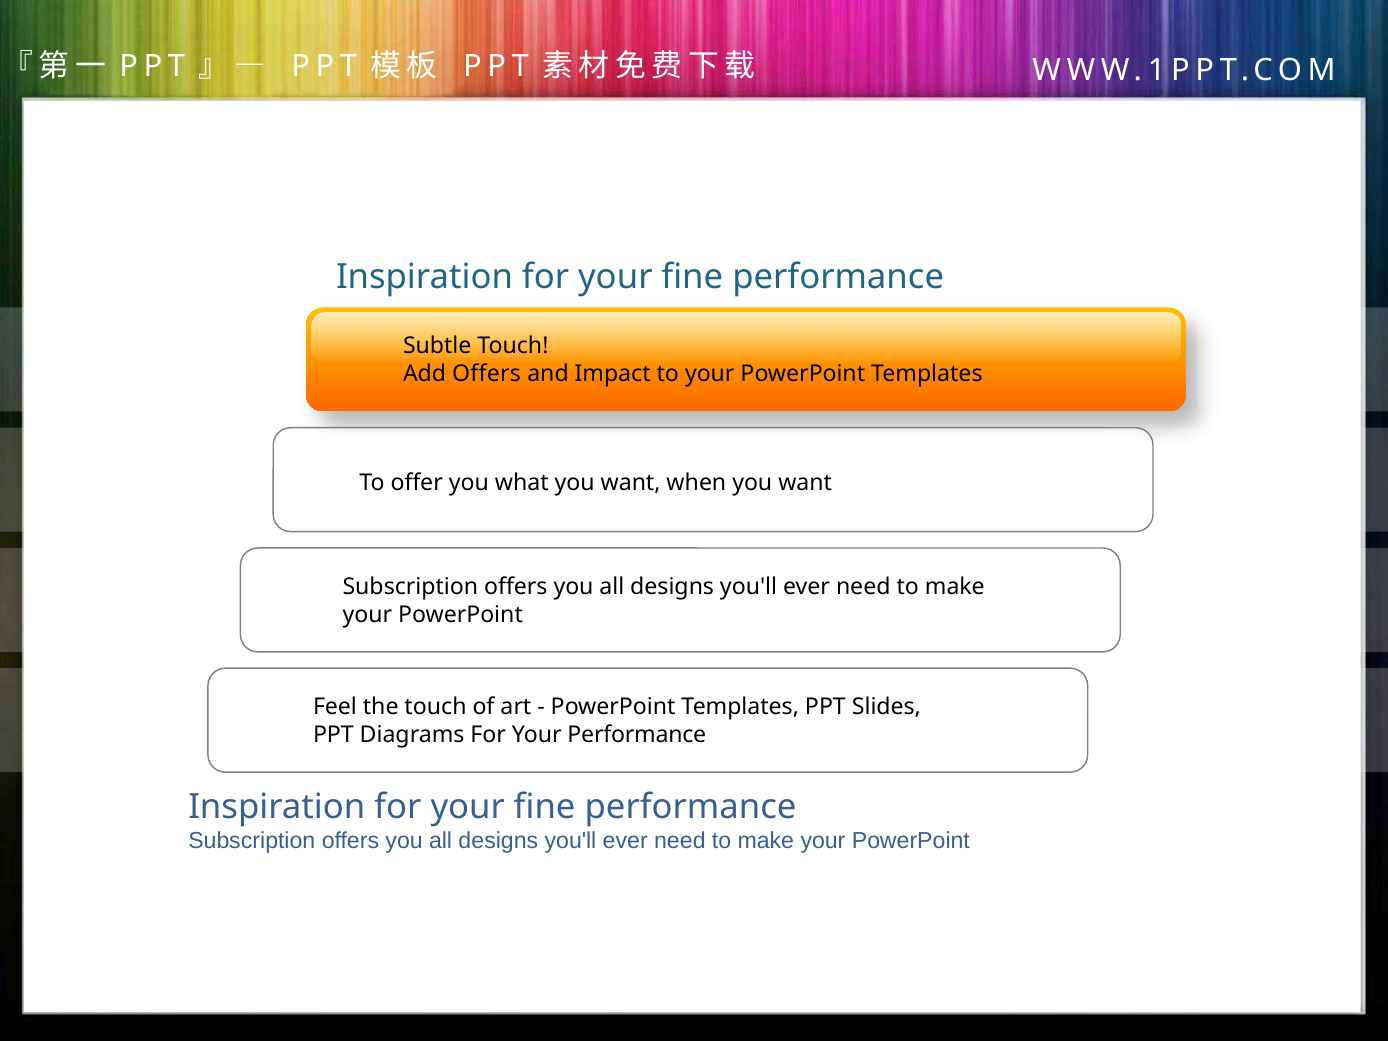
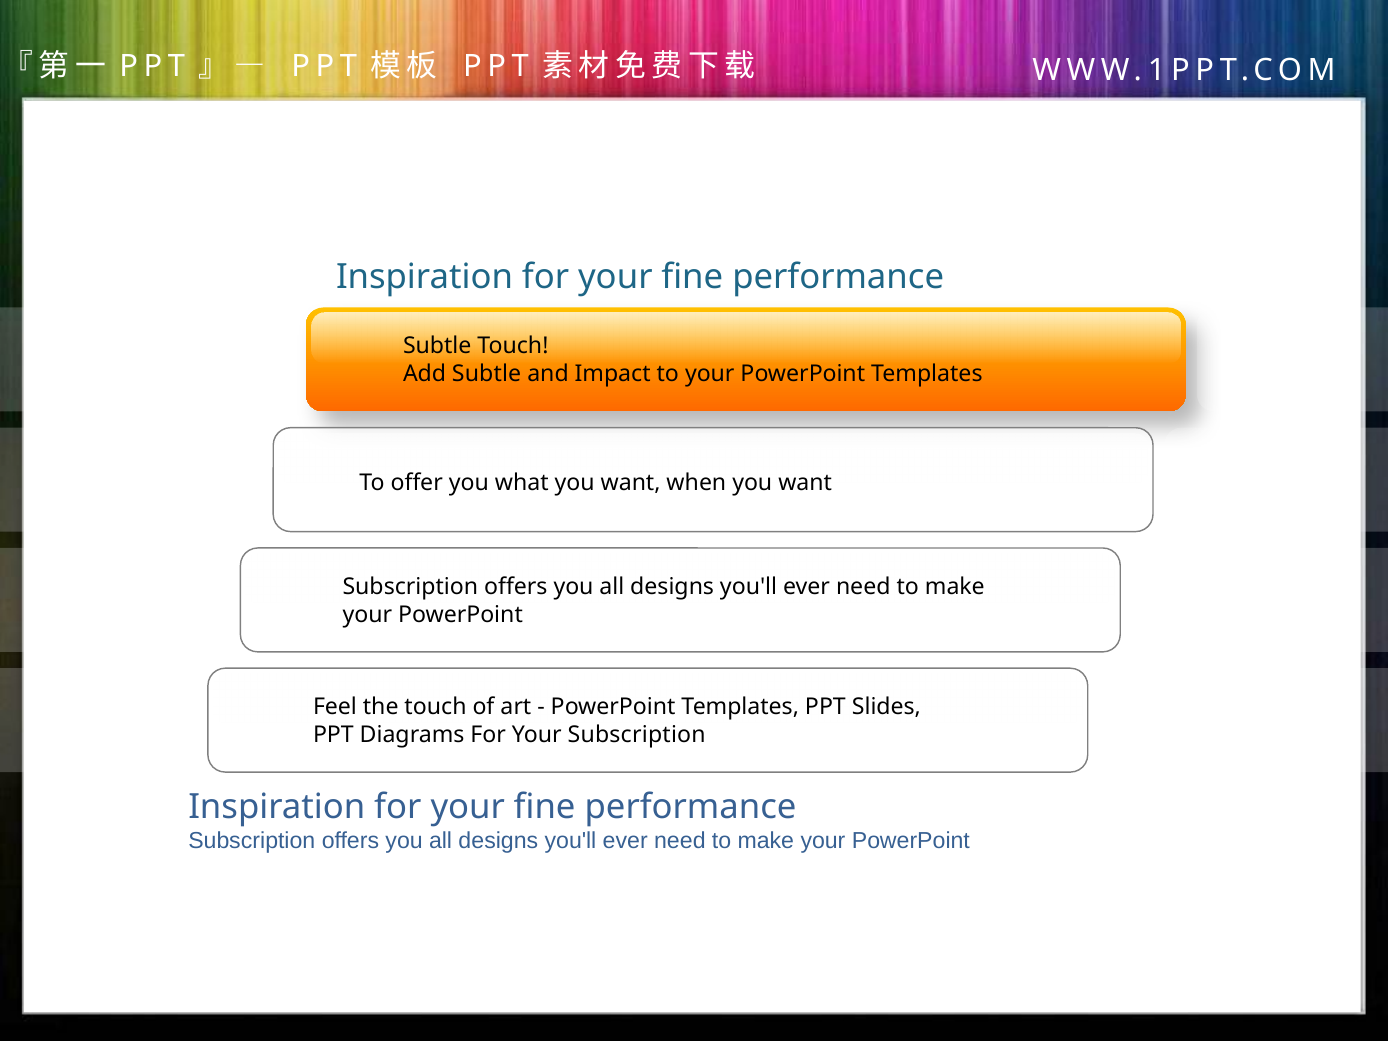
Add Offers: Offers -> Subtle (487, 374)
Your Performance: Performance -> Subscription (637, 735)
